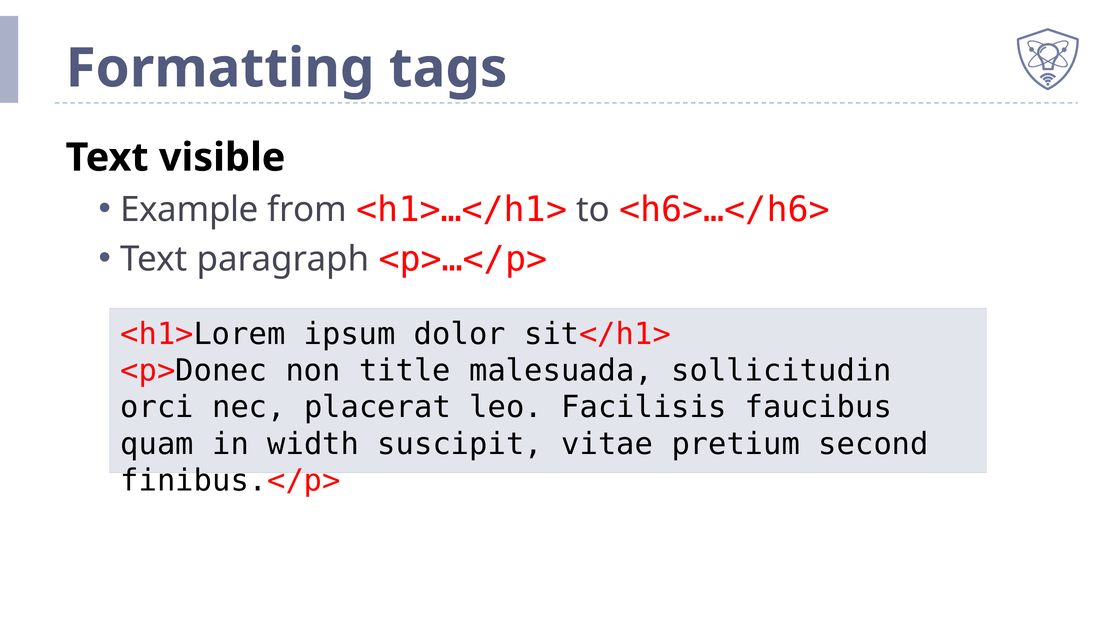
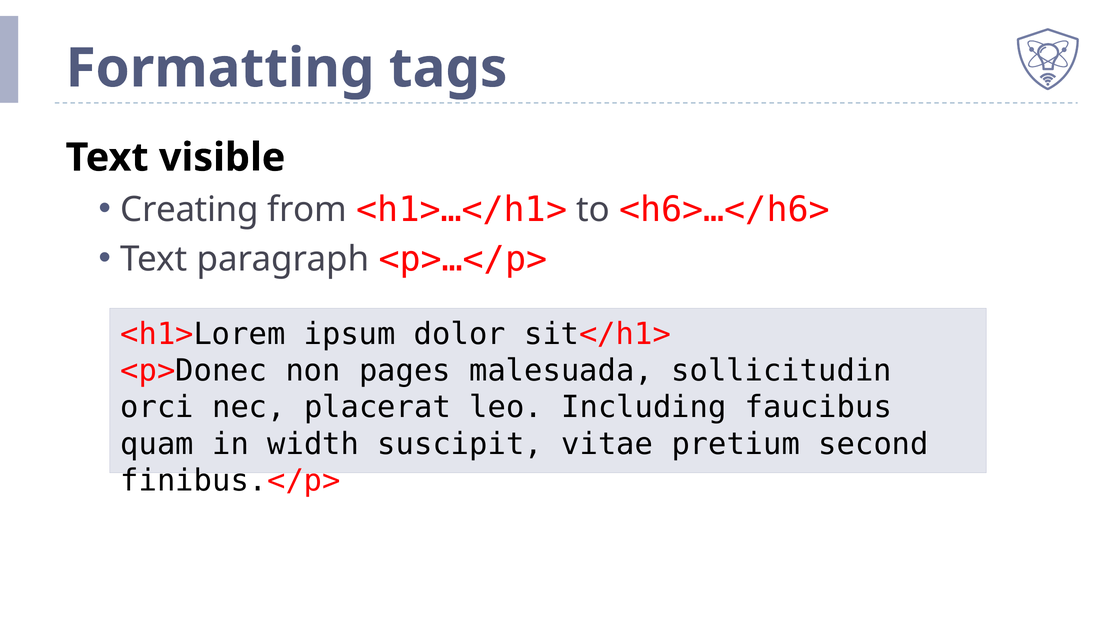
Example: Example -> Creating (189, 209)
title: title -> pages (405, 371)
Facilisis: Facilisis -> Including (644, 407)
